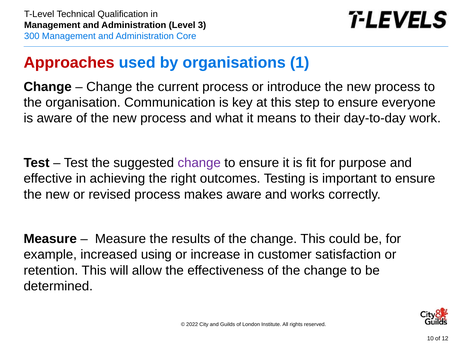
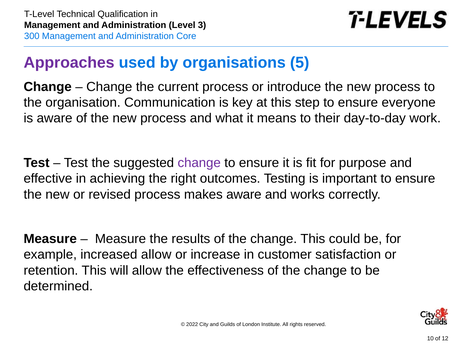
Approaches colour: red -> purple (69, 63)
1: 1 -> 5 (300, 63)
increased using: using -> allow (156, 255)
